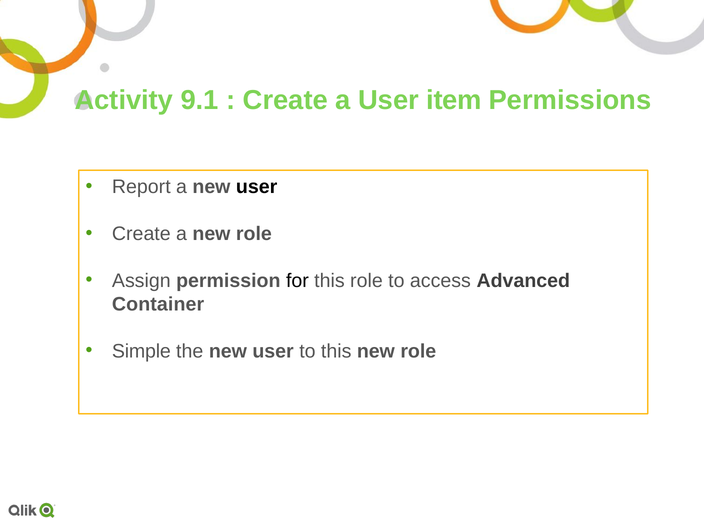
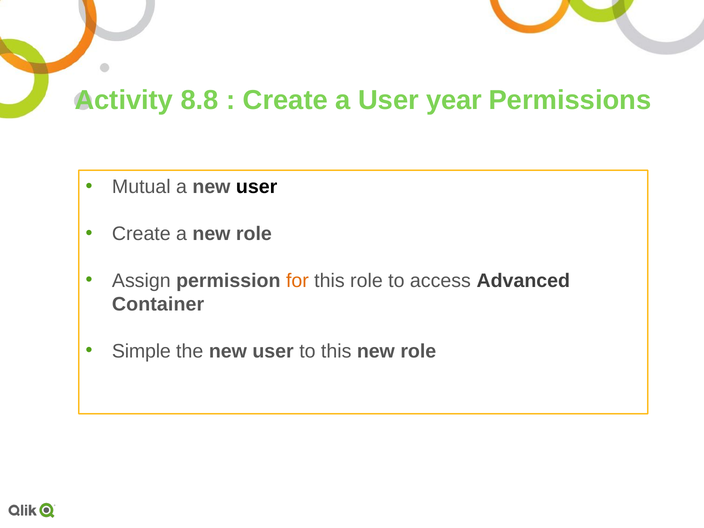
9.1: 9.1 -> 8.8 (200, 100)
item: item -> year (454, 100)
Report: Report -> Mutual (141, 187)
for colour: black -> orange (297, 281)
